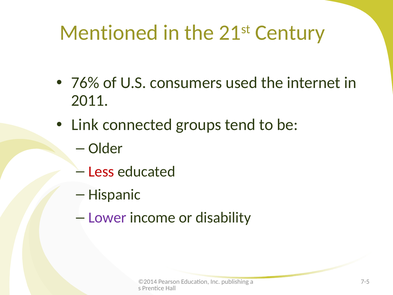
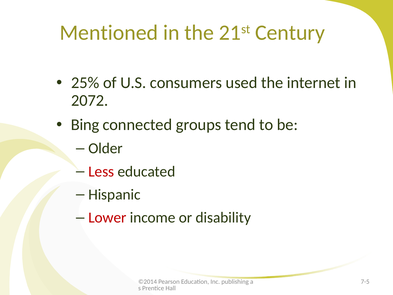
76%: 76% -> 25% (85, 83)
2011: 2011 -> 2072 (90, 100)
Link: Link -> Bing (85, 125)
Lower colour: purple -> red (107, 217)
